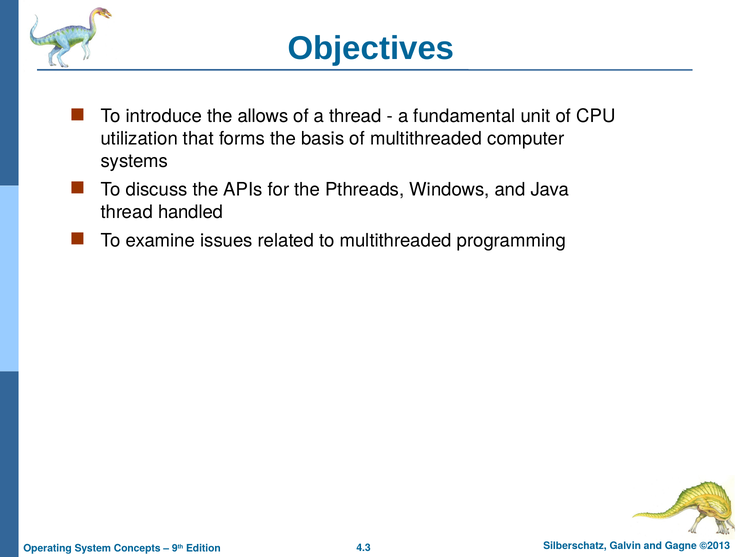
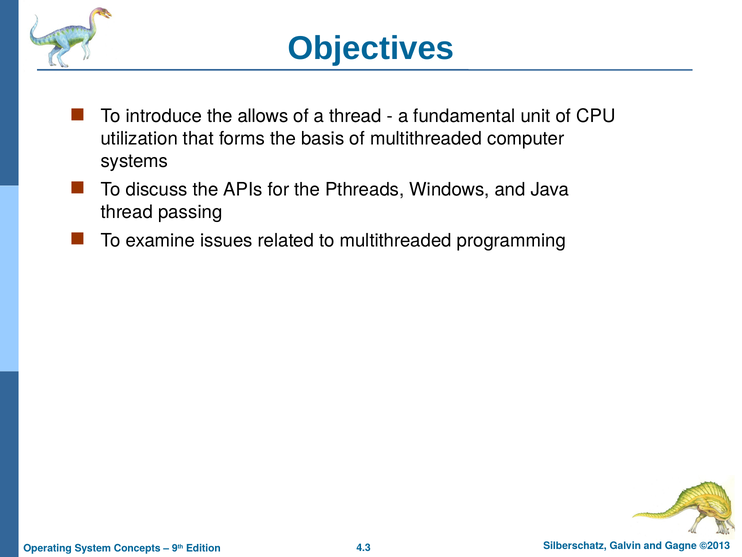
handled: handled -> passing (190, 212)
